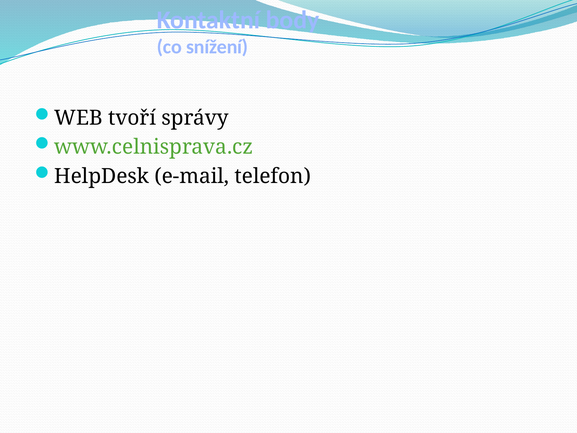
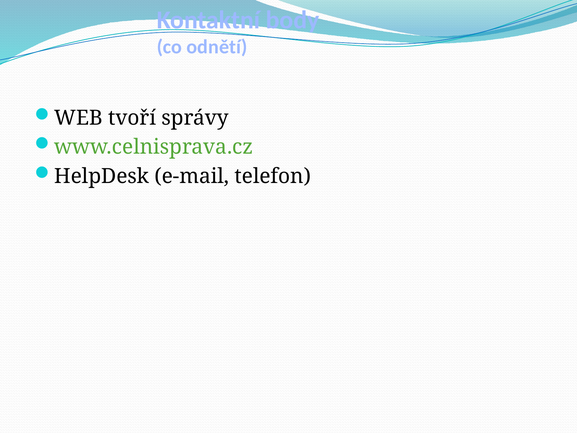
snížení: snížení -> odnětí (217, 47)
